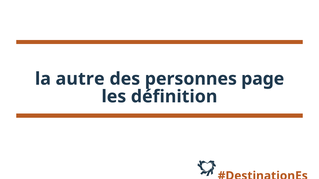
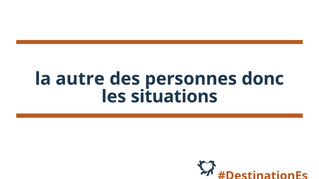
page: page -> donc (263, 79)
définition: définition -> situations (174, 97)
